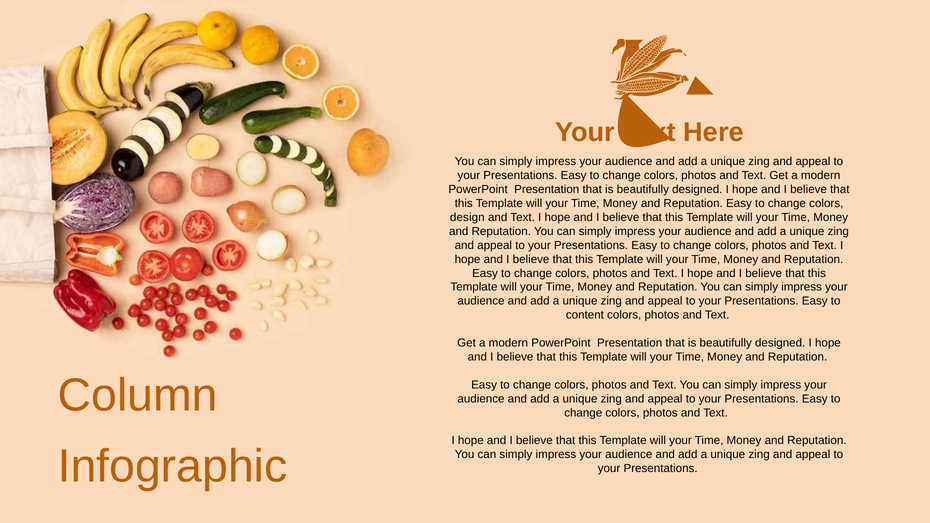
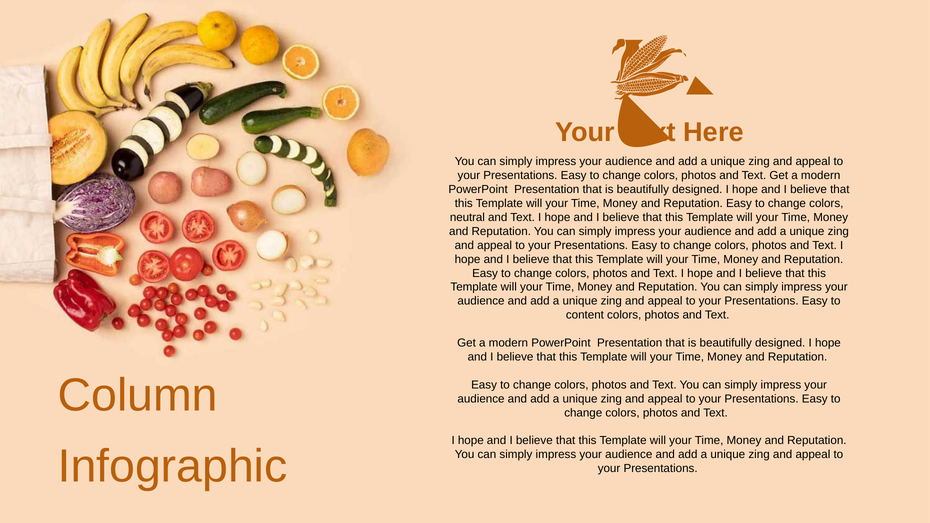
design: design -> neutral (467, 217)
